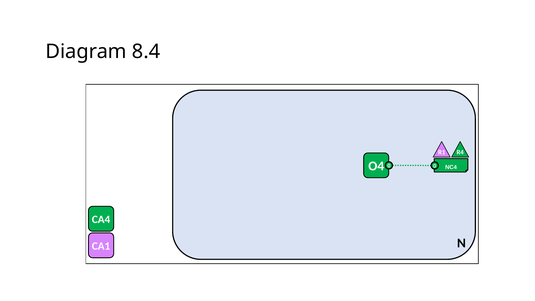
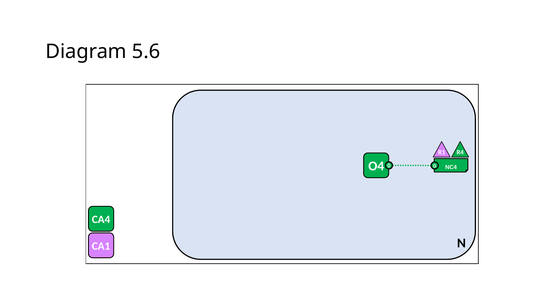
8.4: 8.4 -> 5.6 (146, 52)
